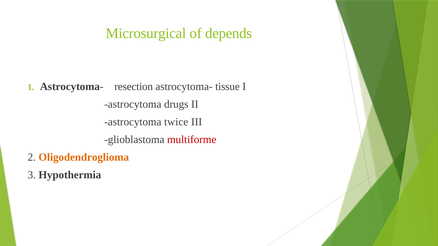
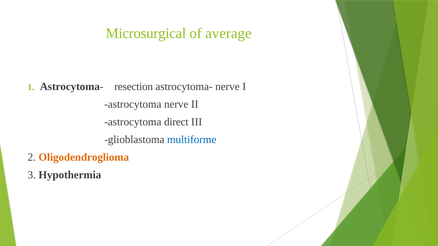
depends: depends -> average (228, 33)
astrocytoma- tissue: tissue -> nerve (227, 87)
astrocytoma drugs: drugs -> nerve (176, 104)
twice: twice -> direct (176, 122)
multiforme colour: red -> blue (192, 140)
